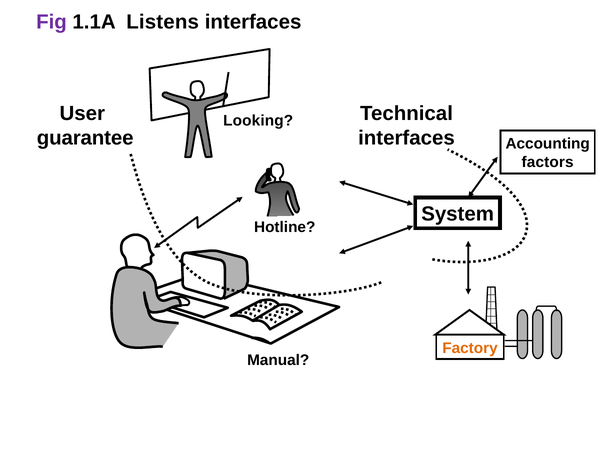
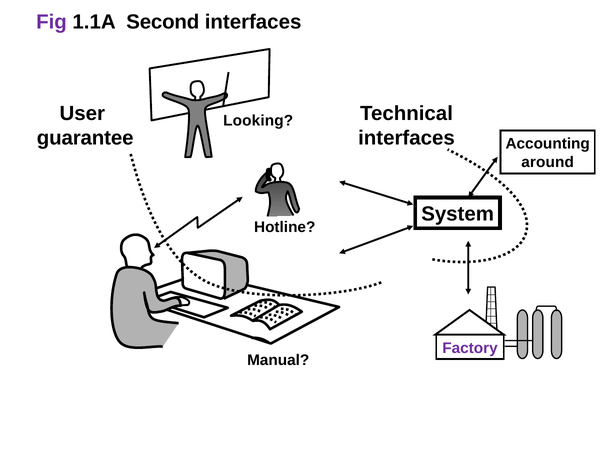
Listens: Listens -> Second (163, 22)
factors: factors -> around (548, 162)
Factory colour: orange -> purple (470, 348)
